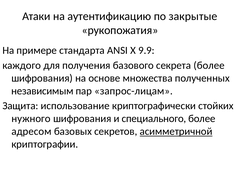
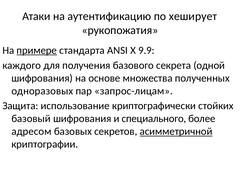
закрытые: закрытые -> хеширует (193, 16)
примере underline: none -> present (37, 50)
секрета более: более -> одной (209, 65)
независимым: независимым -> одноразовых (42, 91)
нужного: нужного -> базовый (31, 119)
